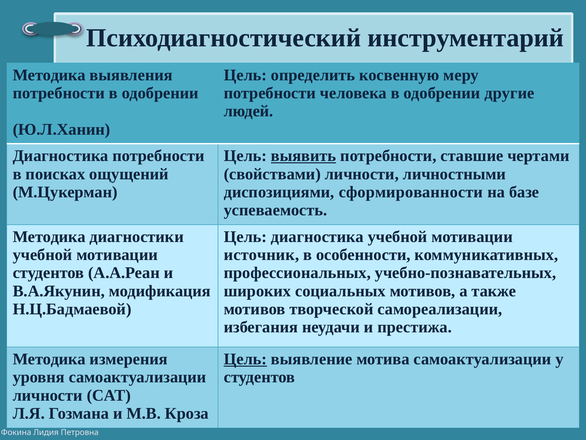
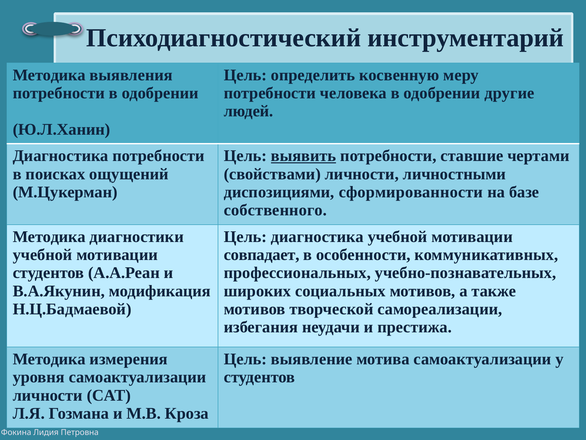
успеваемость: успеваемость -> собственного (275, 210)
источник: источник -> совпадает (262, 255)
Цель underline: present -> none (245, 359)
